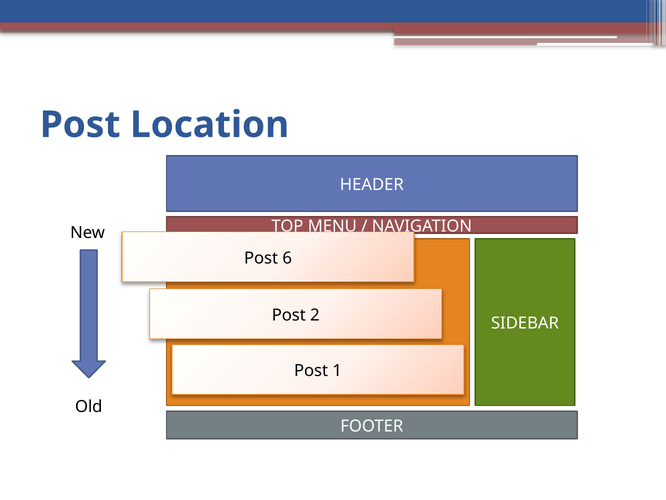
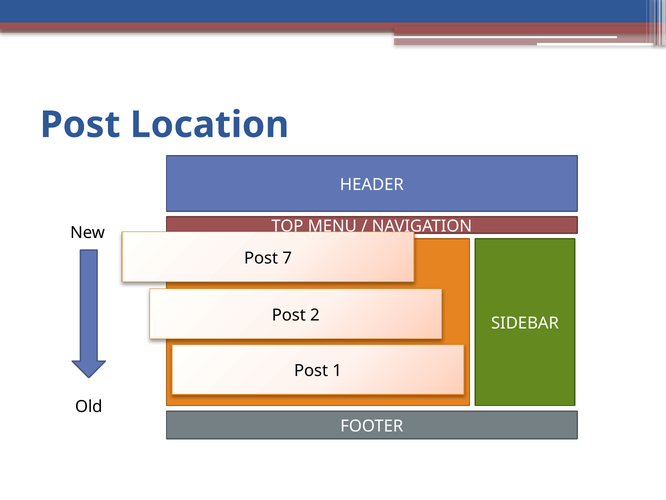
6: 6 -> 7 (287, 258)
